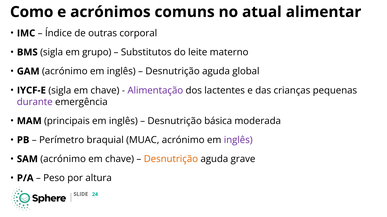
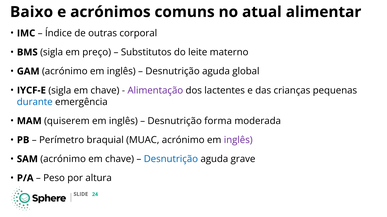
Como: Como -> Baixo (32, 12)
grupo: grupo -> preço (97, 52)
durante colour: purple -> blue (35, 102)
principais: principais -> quiserem (67, 121)
básica: básica -> forma (218, 121)
Desnutrição colour: orange -> blue (171, 160)
